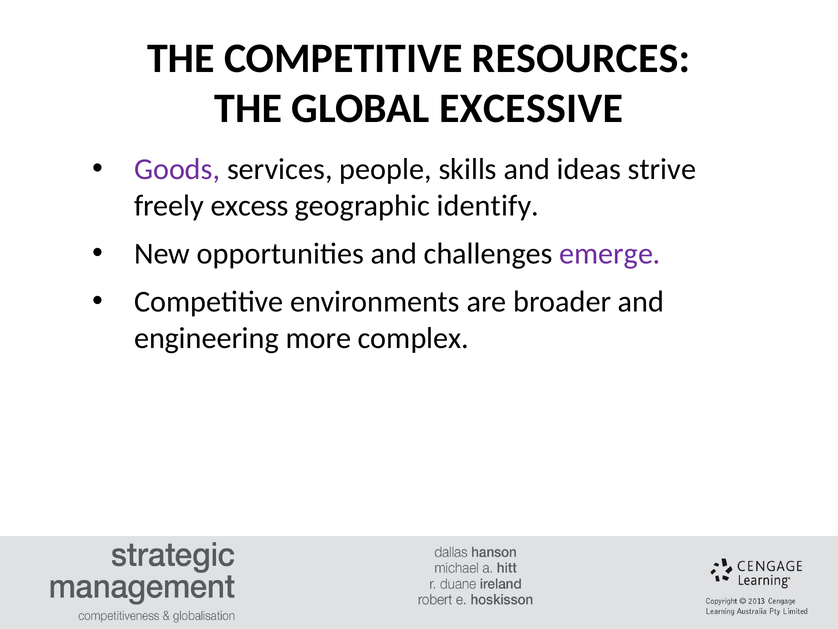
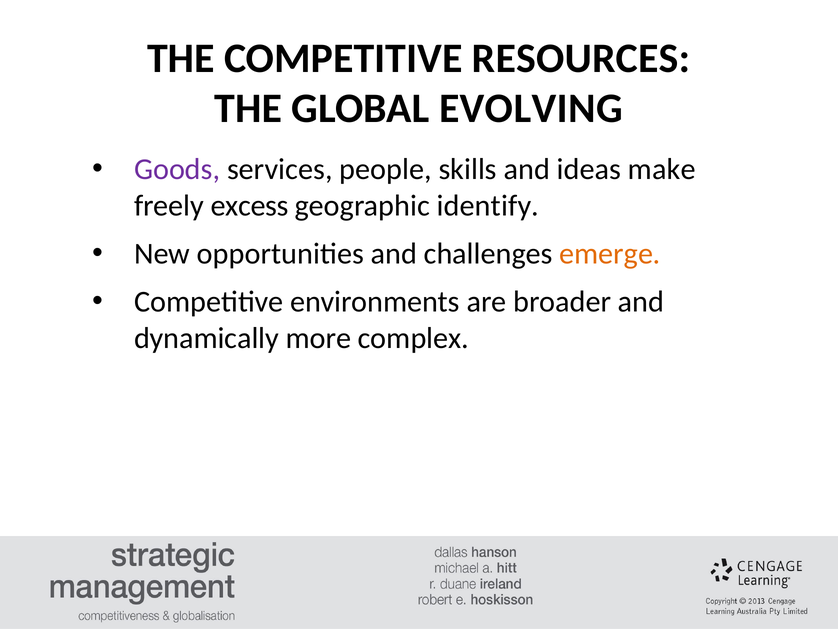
EXCESSIVE: EXCESSIVE -> EVOLVING (531, 109)
strive: strive -> make (662, 169)
emerge colour: purple -> orange (610, 254)
engineering: engineering -> dynamically (206, 338)
